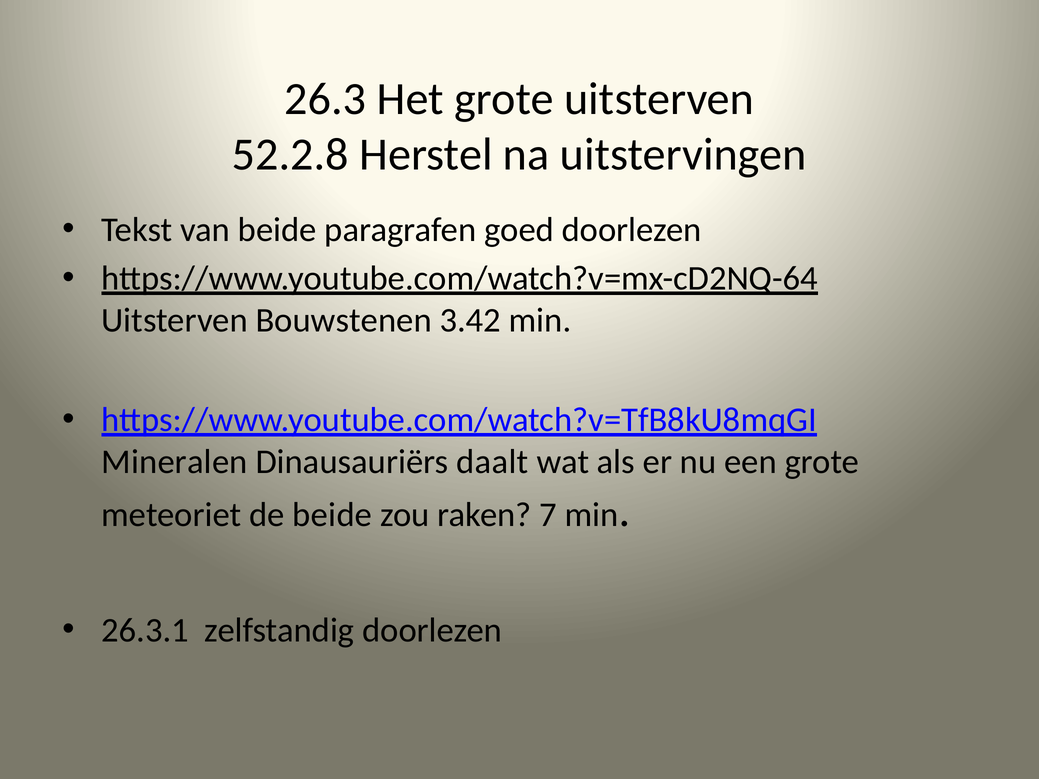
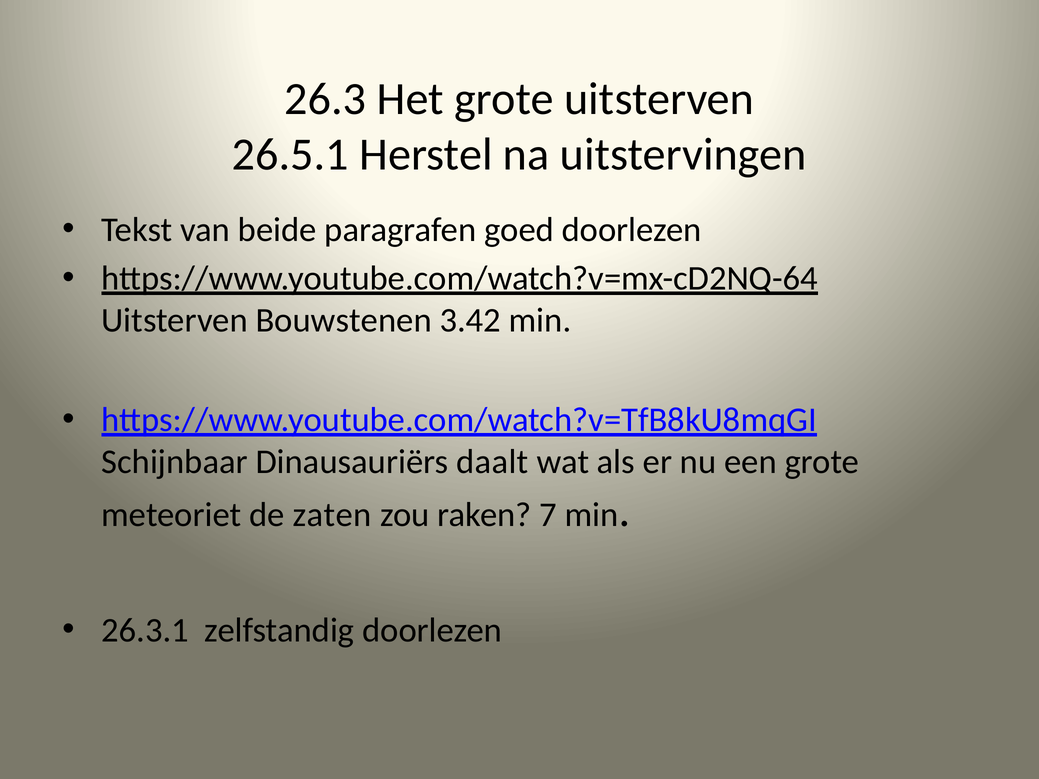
52.2.8: 52.2.8 -> 26.5.1 (290, 155)
Mineralen: Mineralen -> Schijnbaar (175, 462)
de beide: beide -> zaten (332, 515)
